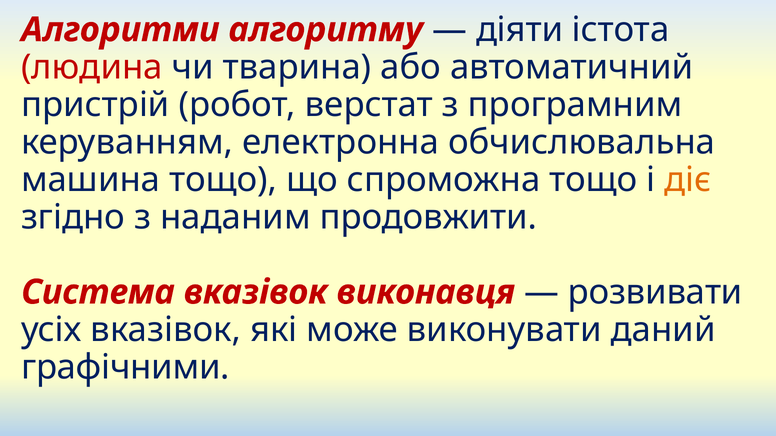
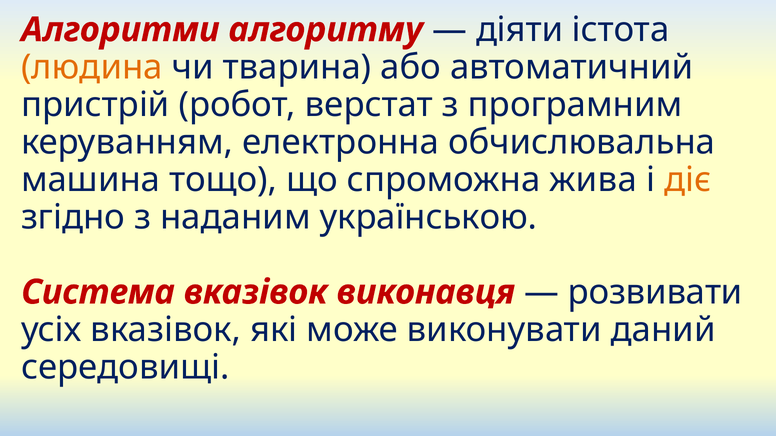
людина colour: red -> orange (92, 67)
спроможна тощо: тощо -> жива (593, 180)
продовжити: продовжити -> українською (428, 217)
графічними: графічними -> середовищі (125, 368)
